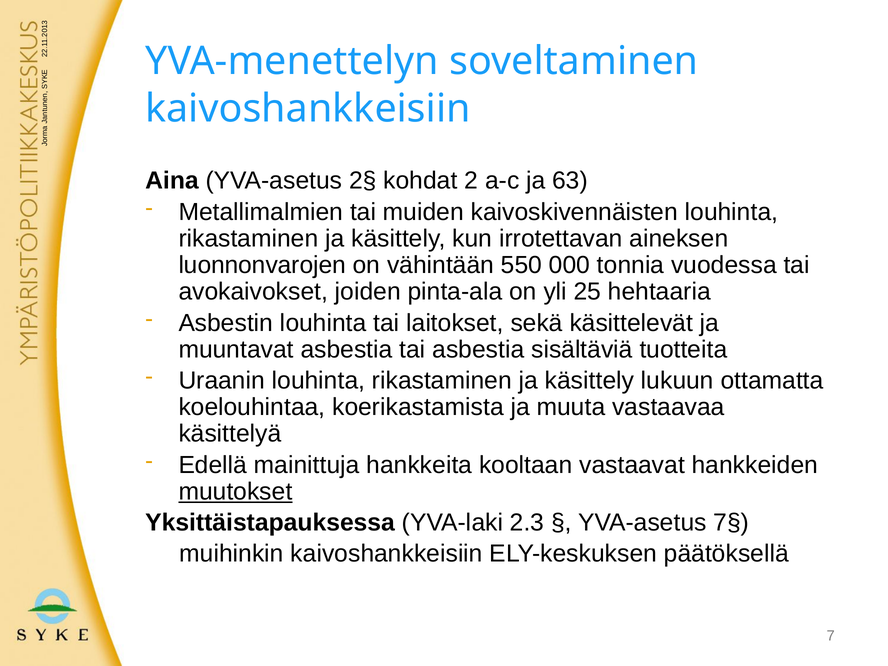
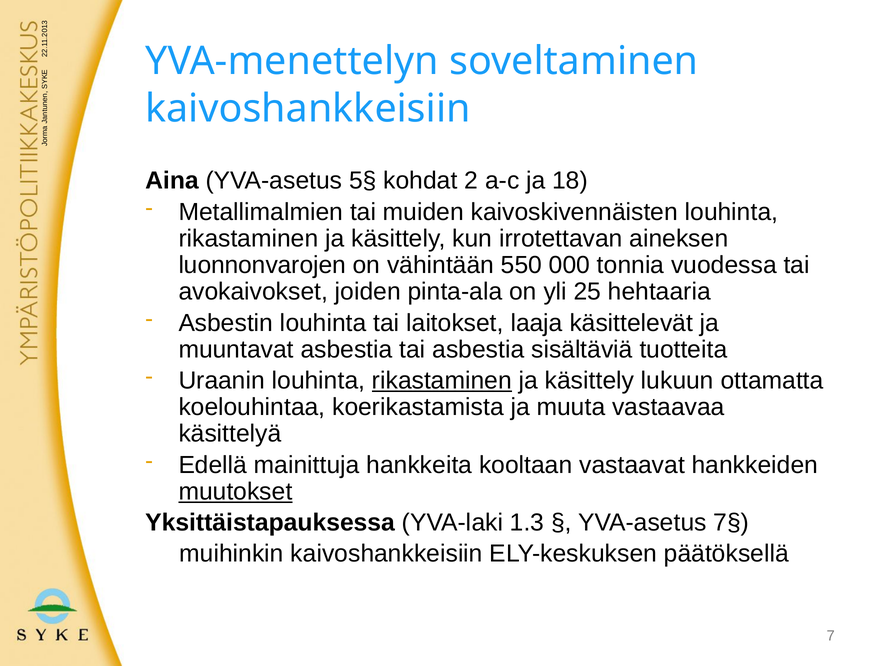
2§: 2§ -> 5§ (363, 181)
63: 63 -> 18 (570, 181)
sekä: sekä -> laaja (537, 323)
rikastaminen underline: none -> present (442, 381)
2.3: 2.3 -> 1.3 (527, 523)
